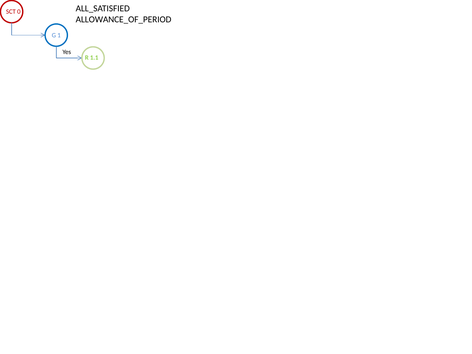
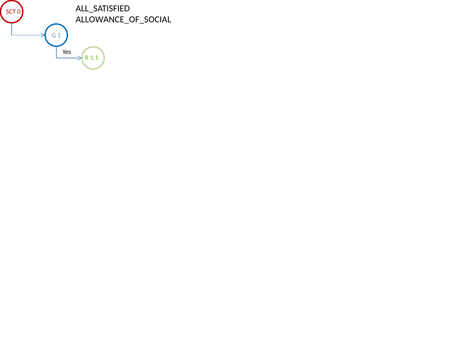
ALLOWANCE_OF_PERIOD: ALLOWANCE_OF_PERIOD -> ALLOWANCE_OF_SOCIAL (123, 19)
